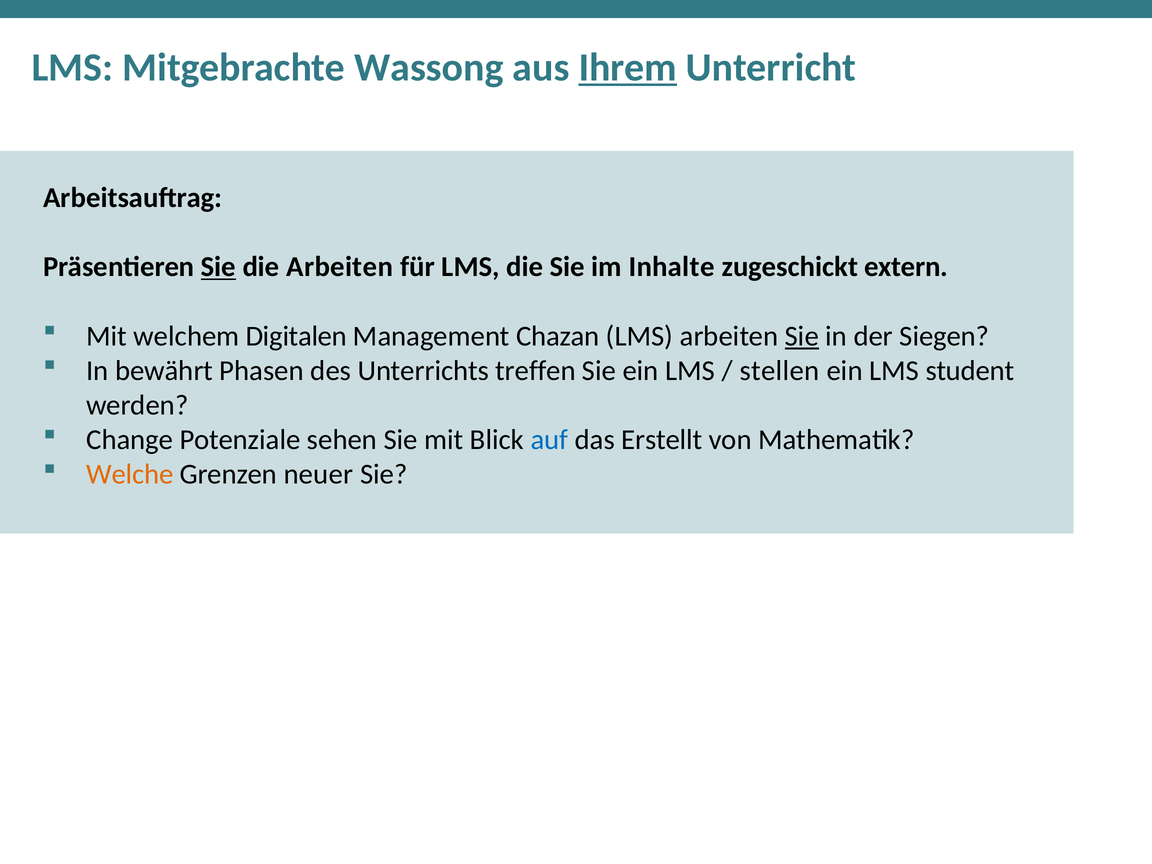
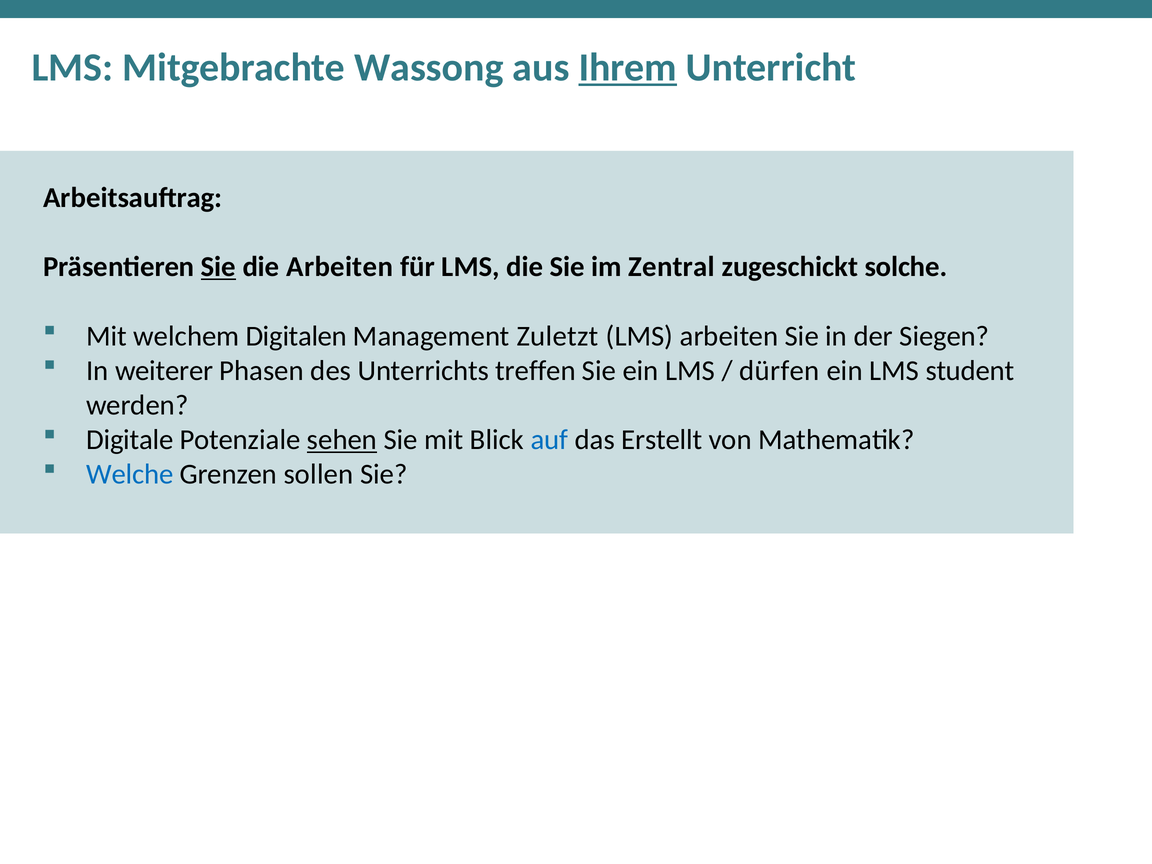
Inhalte: Inhalte -> Zentral (672, 267)
extern: extern -> solche (906, 267)
Chazan: Chazan -> Zuletzt (558, 336)
Sie underline: present -> none (802, 336)
bewährt: bewährt -> weiterer (164, 371)
stellen: stellen -> dürfen (779, 371)
Change: Change -> Digitale (130, 440)
sehen underline: none -> present (342, 440)
Welche colour: orange -> blue (130, 474)
neuer: neuer -> sollen (319, 474)
